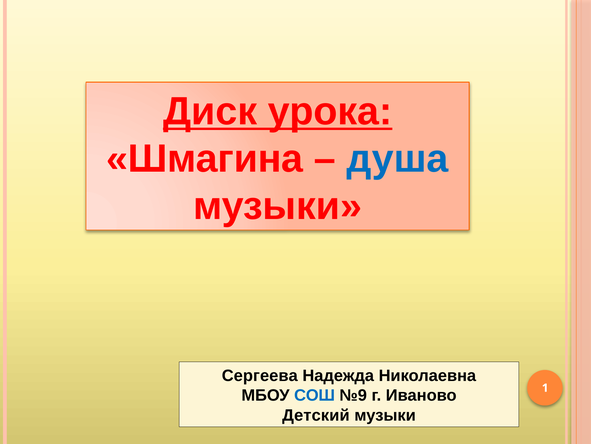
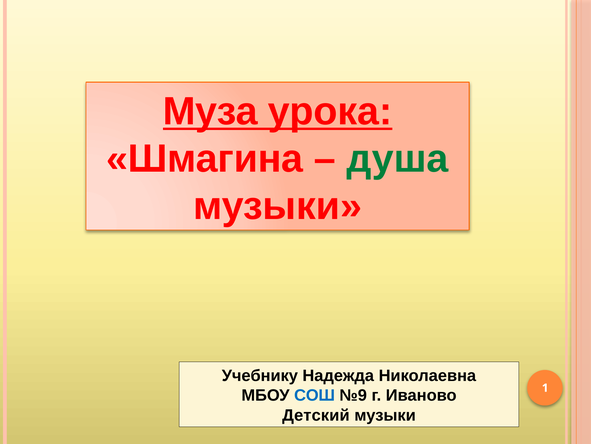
Диск: Диск -> Муза (210, 111)
душа colour: blue -> green (398, 159)
Сергеева: Сергеева -> Учебнику (260, 375)
